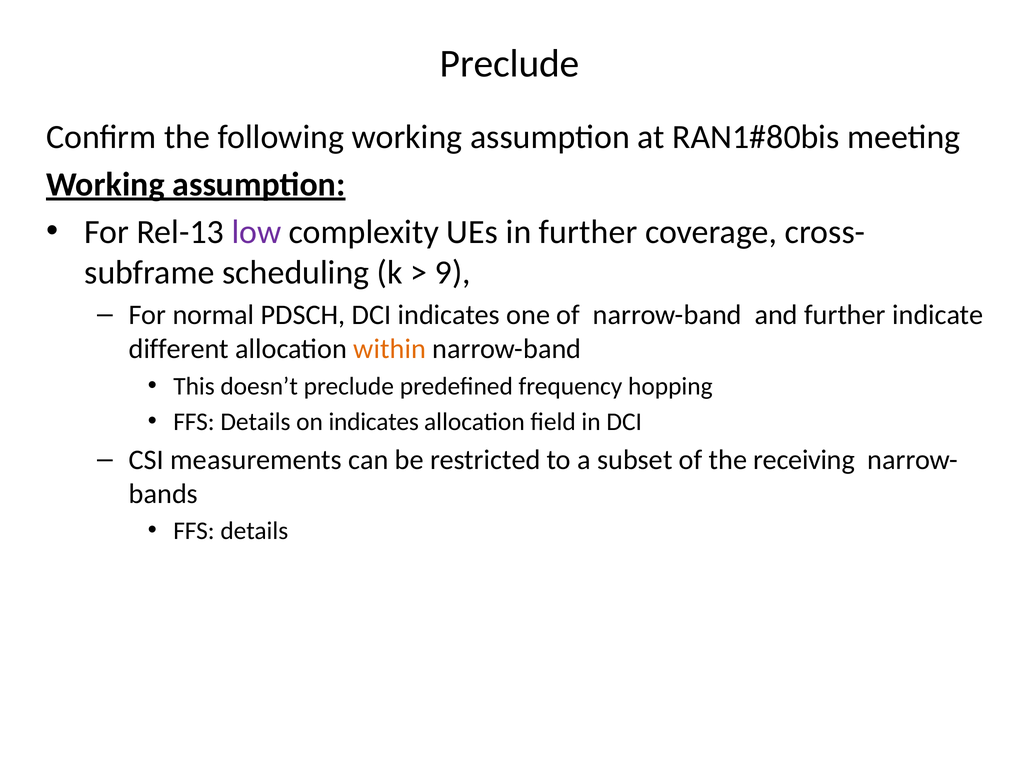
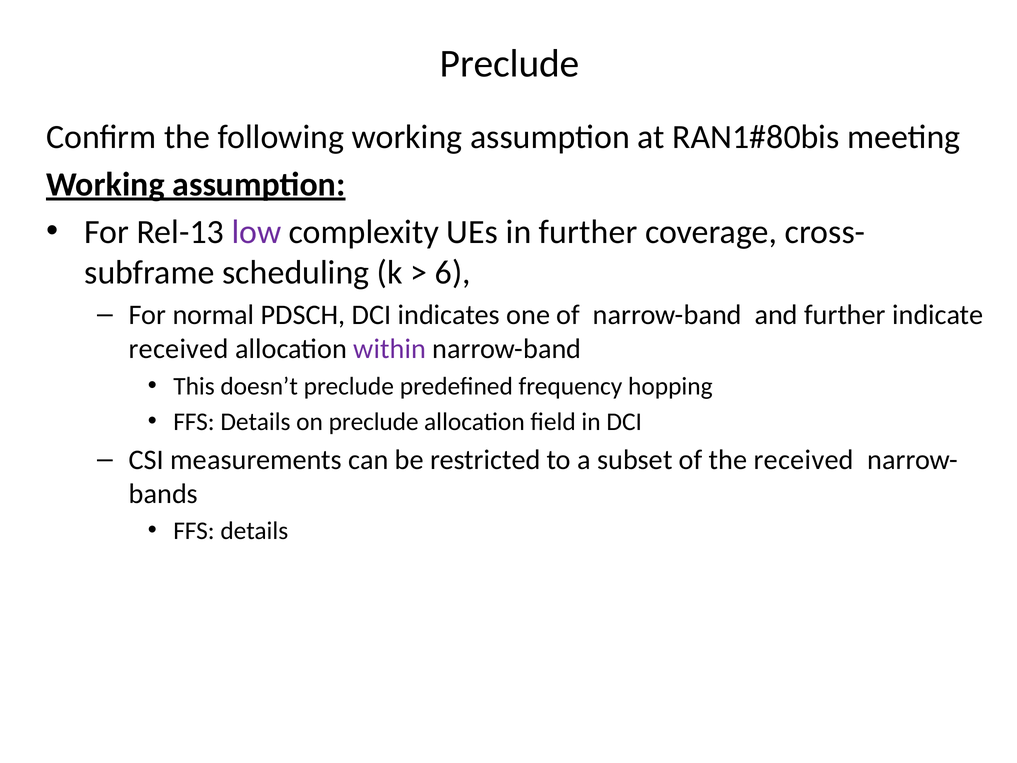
9: 9 -> 6 (453, 272)
different: different -> received (179, 349)
within colour: orange -> purple (390, 349)
on indicates: indicates -> preclude (374, 422)
the receiving: receiving -> received (804, 460)
